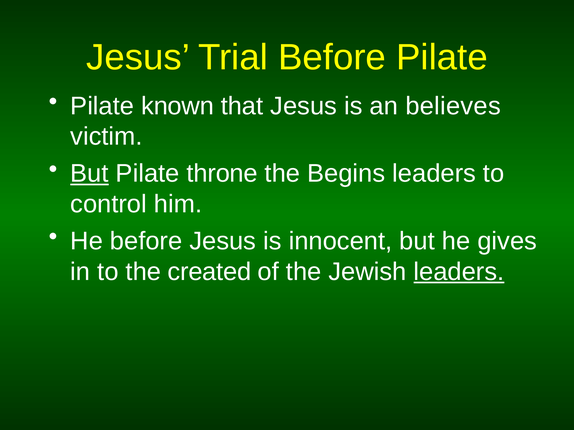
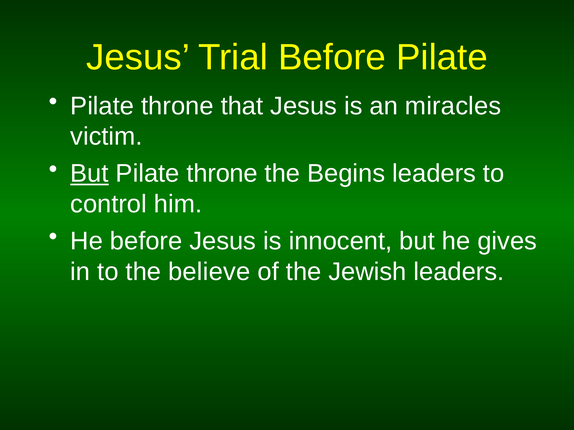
known: known -> throne (177, 106)
believes: believes -> miracles (453, 106)
created: created -> believe (209, 272)
leaders underline: present -> none (459, 272)
